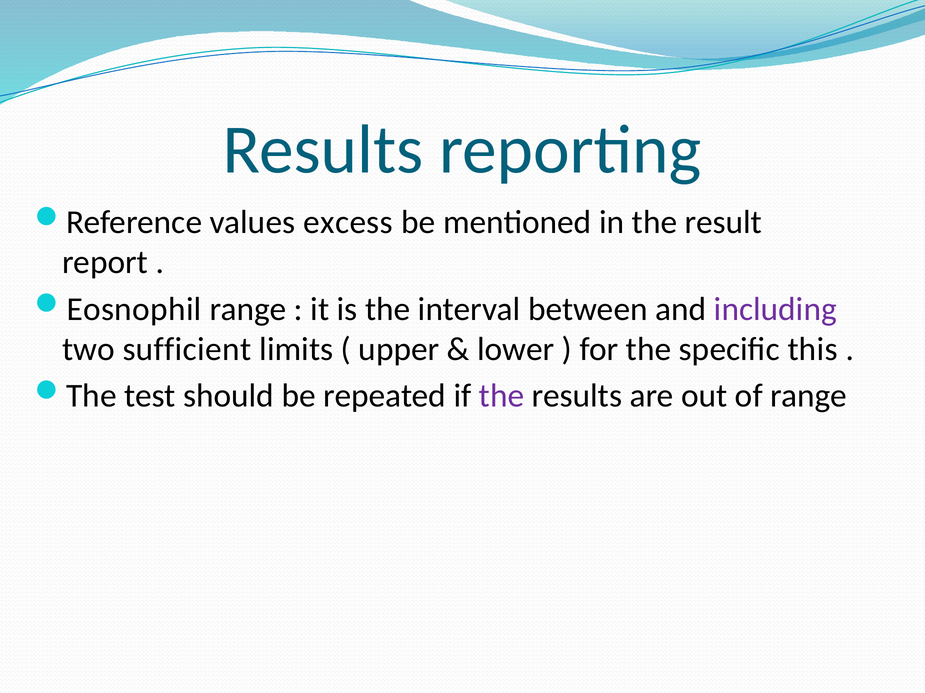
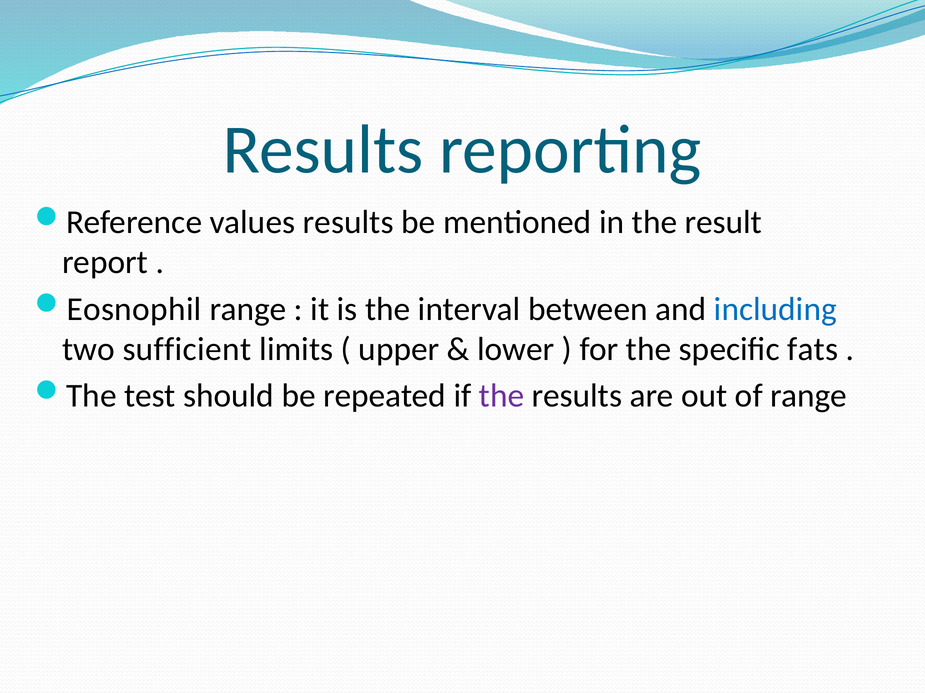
values excess: excess -> results (348, 223)
including colour: purple -> blue (775, 309)
this: this -> fats (813, 350)
